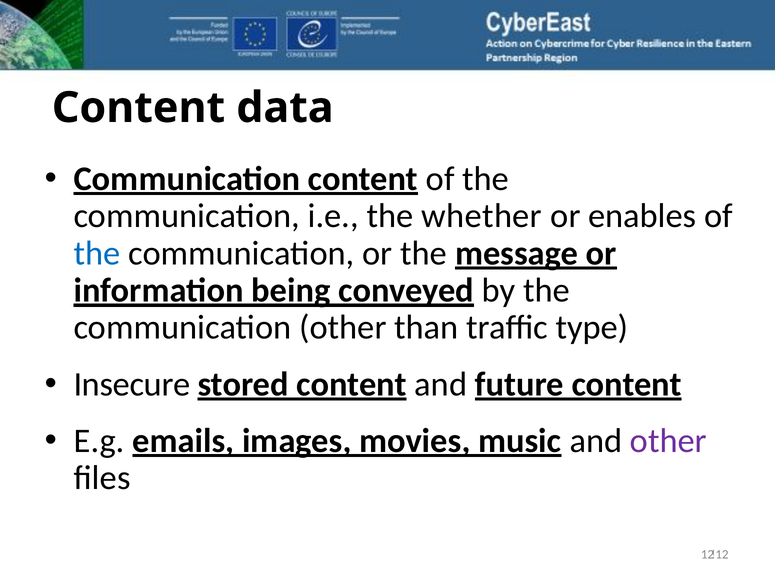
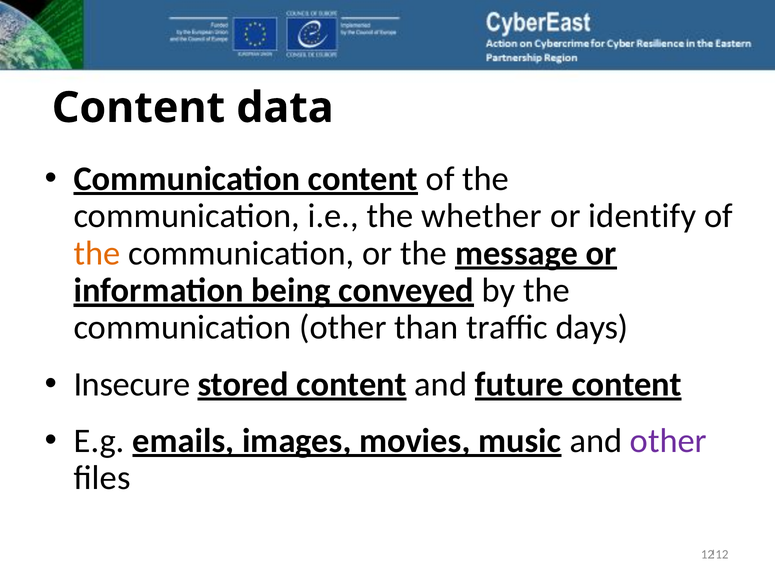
enables: enables -> identify (642, 216)
the colour: blue -> orange (97, 253)
type: type -> days (592, 328)
